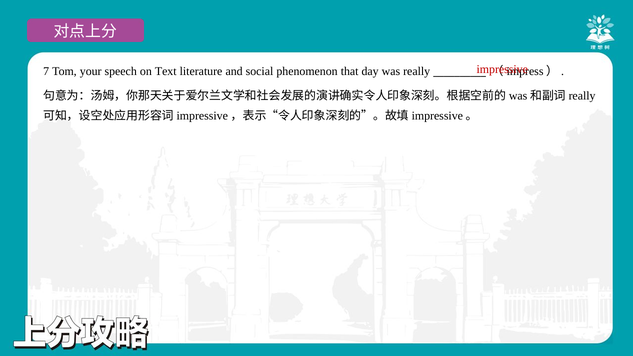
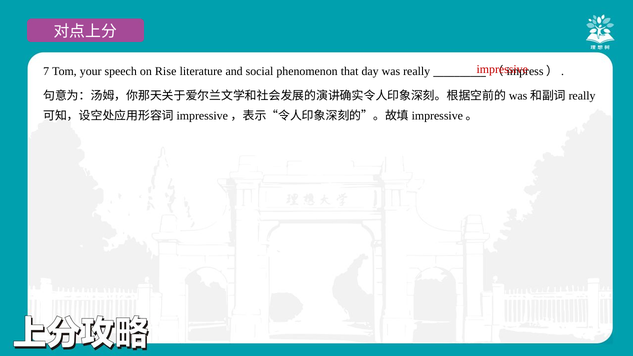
Text: Text -> Rise (166, 71)
